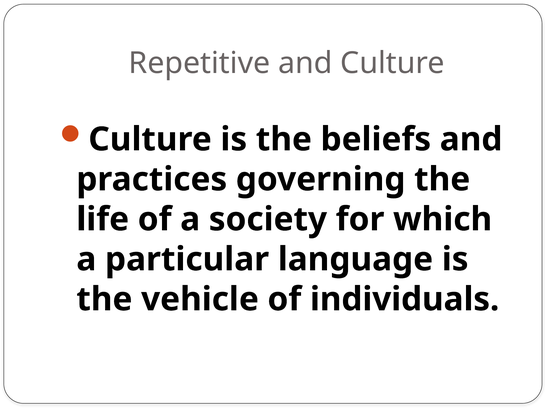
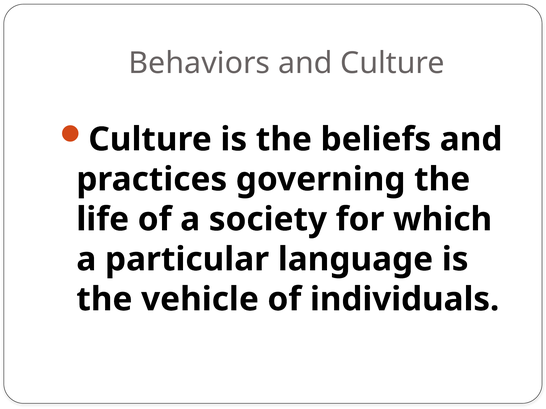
Repetitive: Repetitive -> Behaviors (199, 63)
